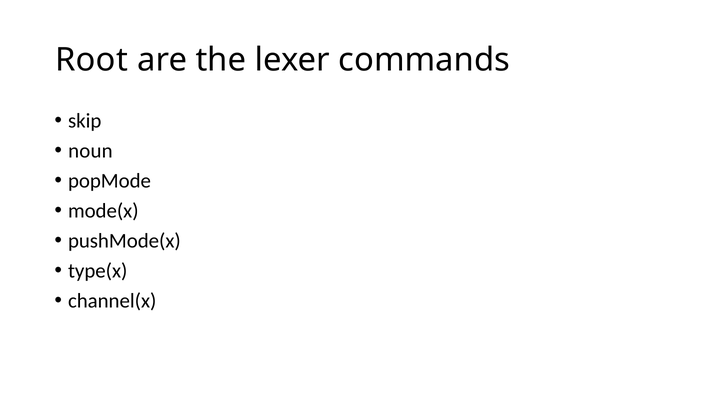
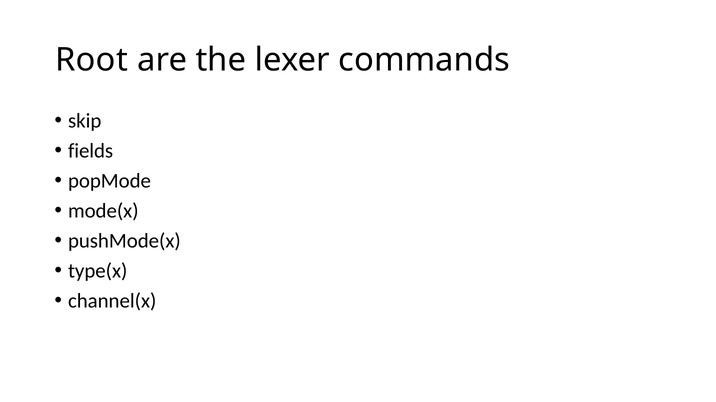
noun: noun -> fields (91, 151)
